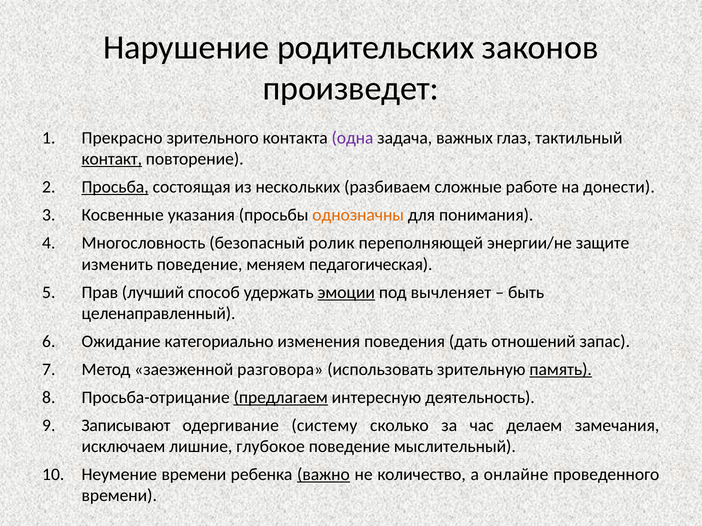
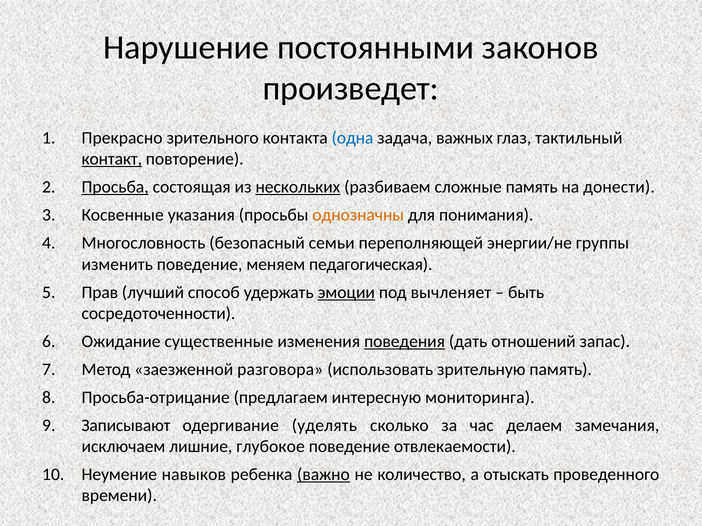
родительских: родительских -> постоянными (376, 47)
одна colour: purple -> blue (353, 138)
нескольких underline: none -> present (298, 187)
сложные работе: работе -> память (532, 187)
ролик: ролик -> семьи (332, 243)
защите: защите -> группы (603, 243)
целенаправленный: целенаправленный -> сосредоточенности (159, 314)
категориально: категориально -> существенные (219, 342)
поведения underline: none -> present (405, 342)
память underline: present -> none (561, 370)
предлагаем underline: present -> none (281, 398)
деятельность: деятельность -> мониторинга (480, 398)
систему: систему -> уделять (324, 426)
мыслительный: мыслительный -> отвлекаемости (455, 447)
Неумение времени: времени -> навыков (194, 475)
онлайне: онлайне -> отыскать (516, 475)
